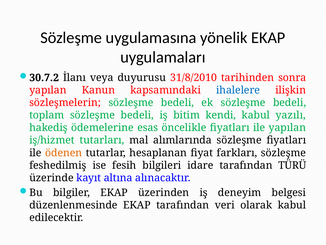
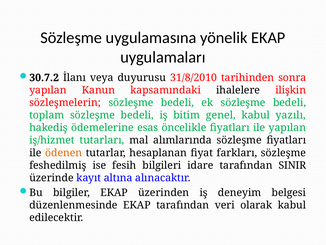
ihalelere colour: blue -> black (238, 90)
kendi: kendi -> genel (221, 115)
TÜRÜ: TÜRÜ -> SINIR (292, 165)
